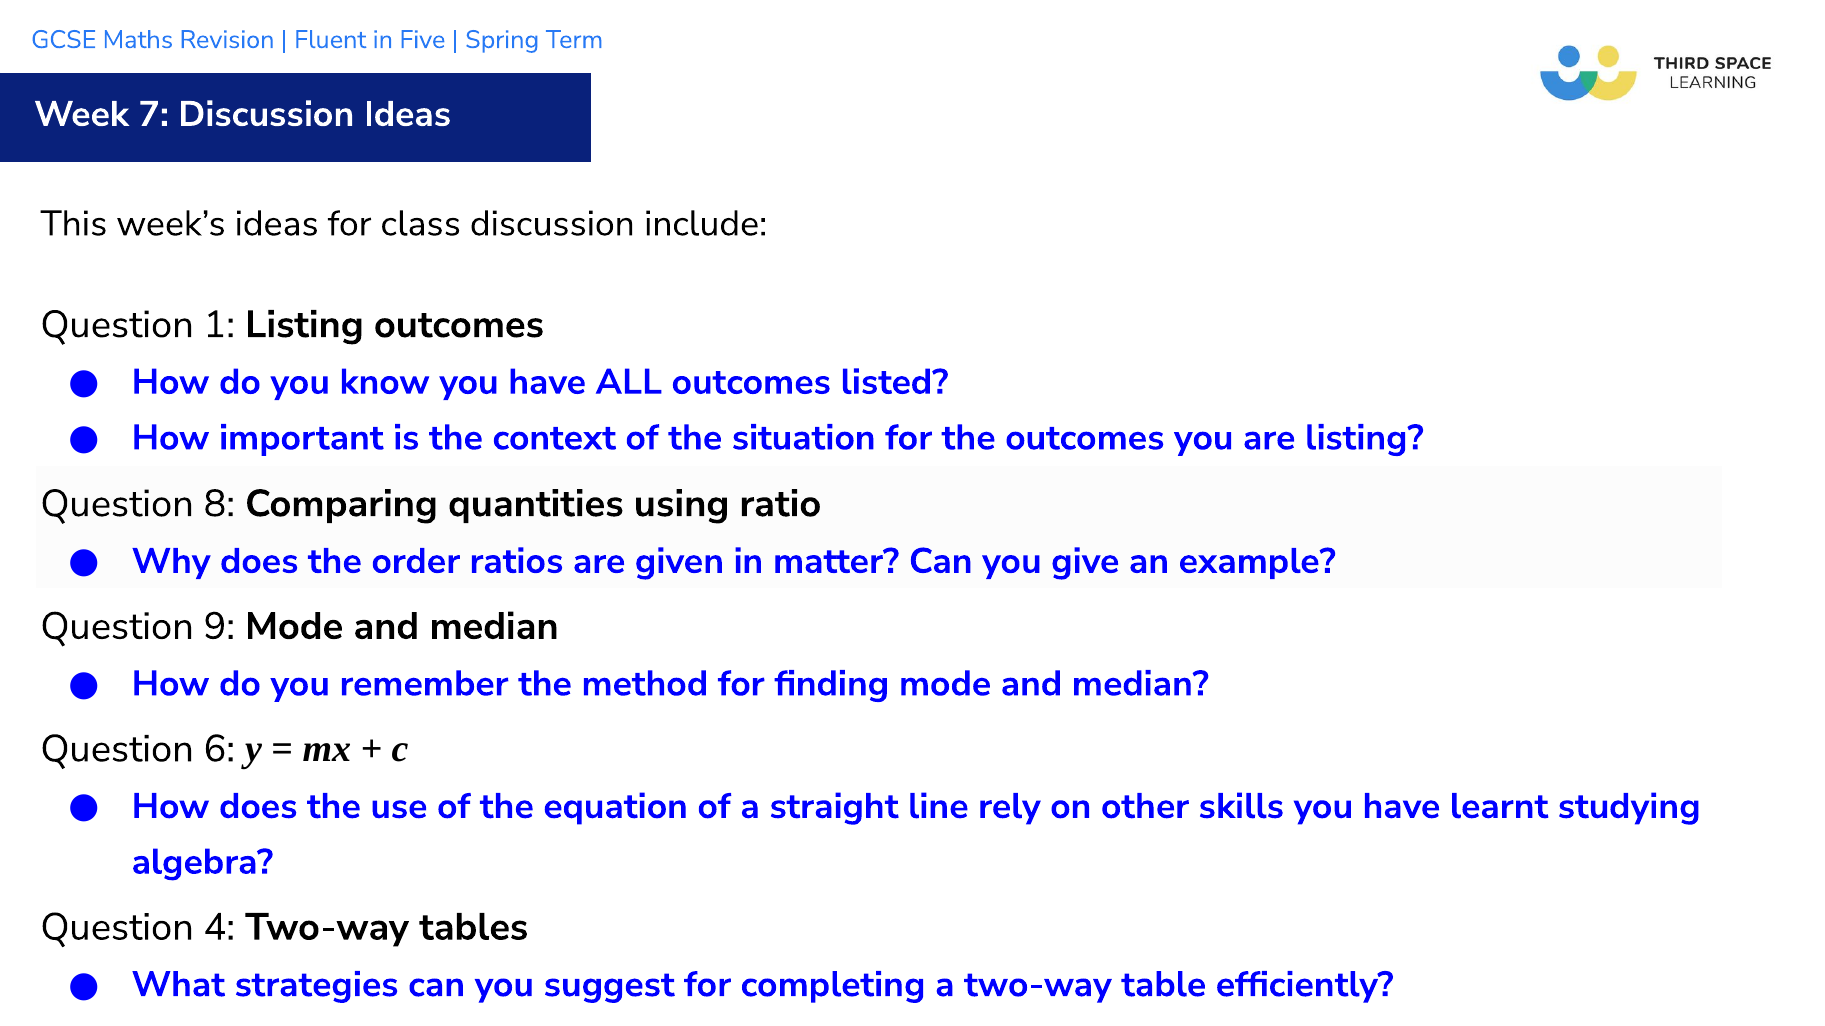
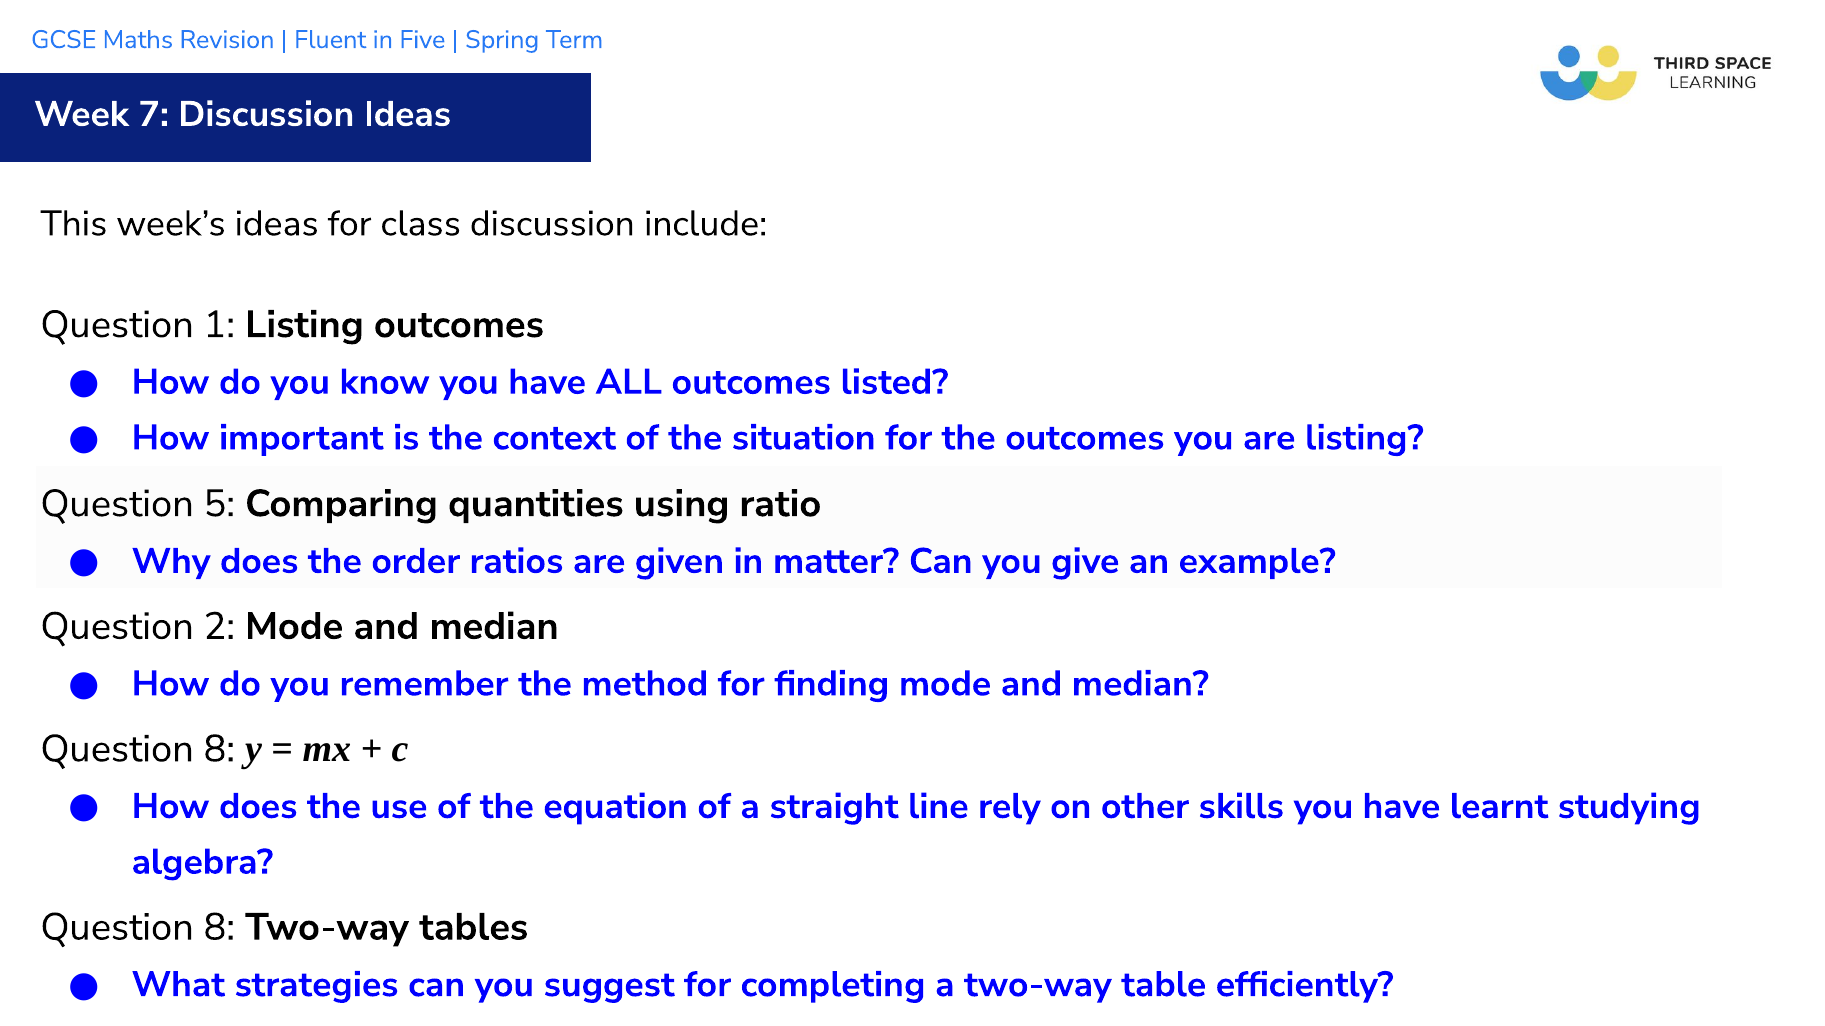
8: 8 -> 5 (219, 504)
9: 9 -> 2 (219, 627)
6: 6 -> 8 (219, 749)
4: 4 -> 8 (219, 928)
